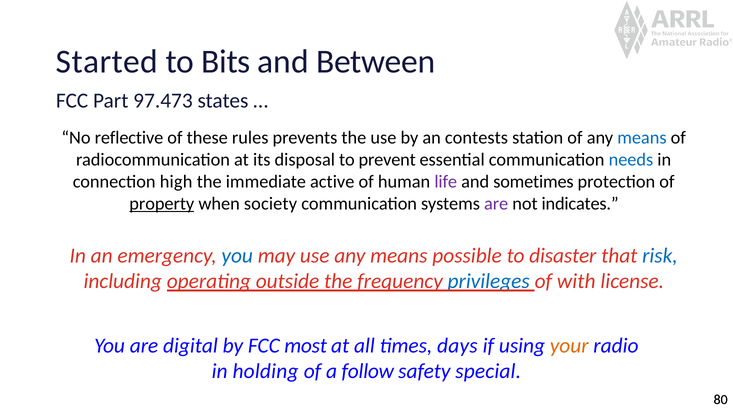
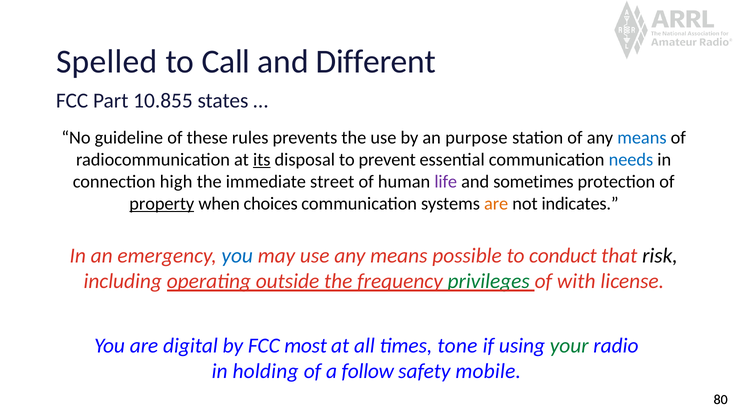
Started: Started -> Spelled (107, 62)
Bits: Bits -> Call (226, 62)
Between: Between -> Different (376, 62)
97.473: 97.473 -> 10.855 (163, 101)
reflective: reflective -> guideline (129, 138)
contests: contests -> purpose (476, 138)
its underline: none -> present (262, 160)
active: active -> street (332, 182)
society: society -> choices (271, 204)
are colour: purple -> orange (496, 204)
disaster: disaster -> conduct (563, 256)
risk colour: blue -> black (660, 256)
privileges colour: blue -> green (489, 281)
days: days -> tone (457, 346)
your colour: orange -> green (569, 346)
special: special -> mobile (488, 372)
